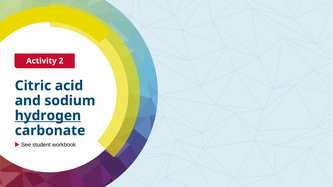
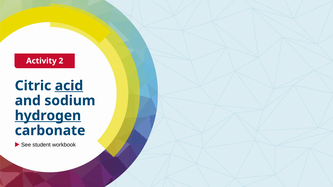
acid underline: none -> present (69, 86)
